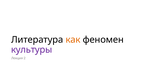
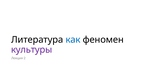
как colour: orange -> blue (73, 40)
